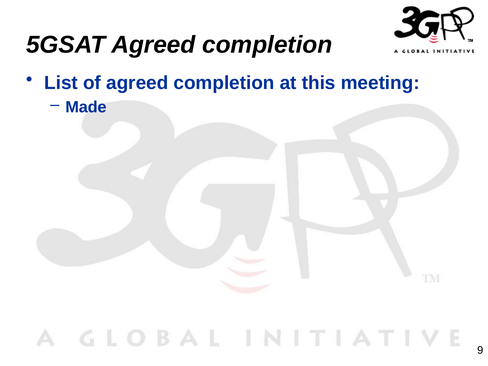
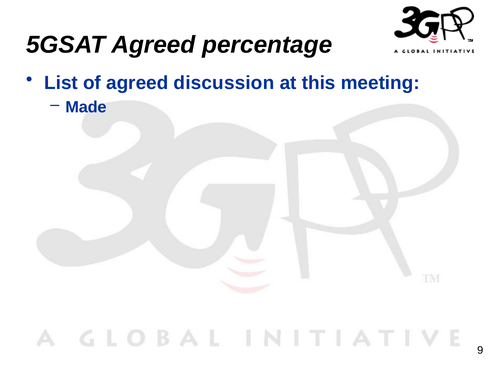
5GSAT Agreed completion: completion -> percentage (267, 45)
of agreed completion: completion -> discussion (224, 83)
